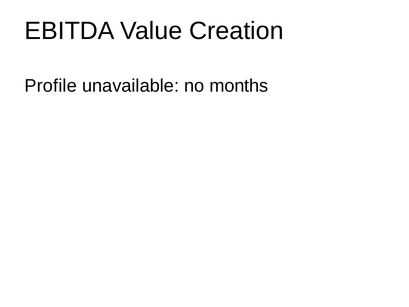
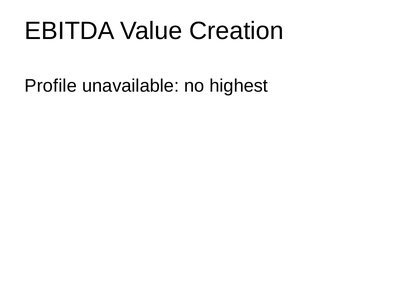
months: months -> highest (239, 86)
